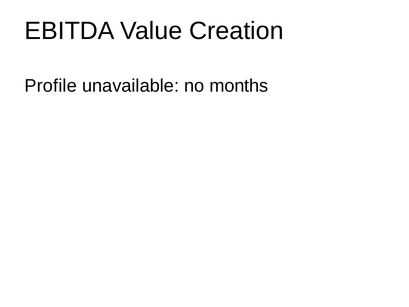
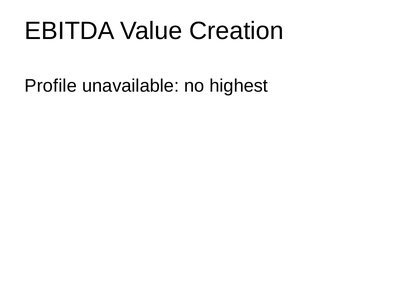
months: months -> highest (239, 86)
